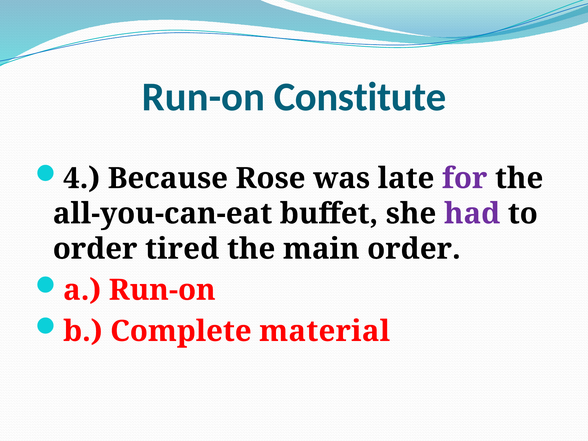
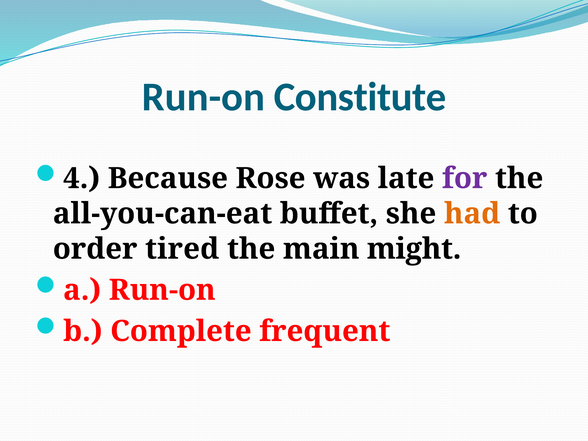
had colour: purple -> orange (472, 214)
main order: order -> might (414, 249)
material: material -> frequent (325, 331)
